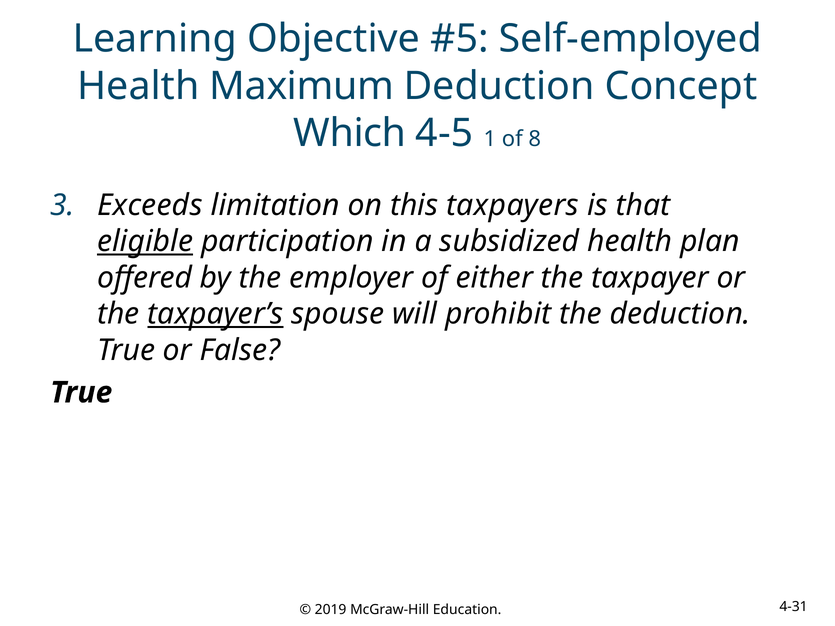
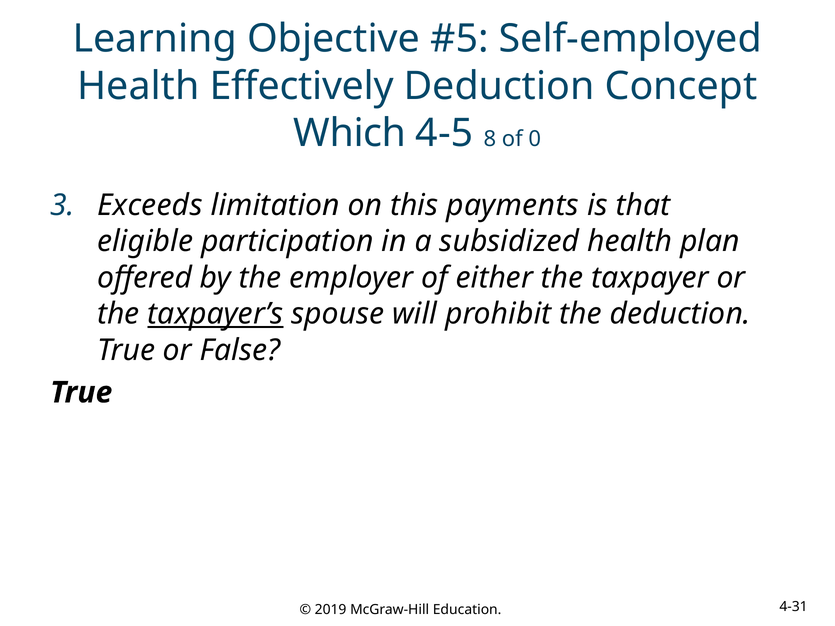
Maximum: Maximum -> Effectively (302, 86)
1: 1 -> 8 (490, 139)
8: 8 -> 0 (535, 139)
taxpayers: taxpayers -> payments (513, 205)
eligible underline: present -> none (145, 242)
